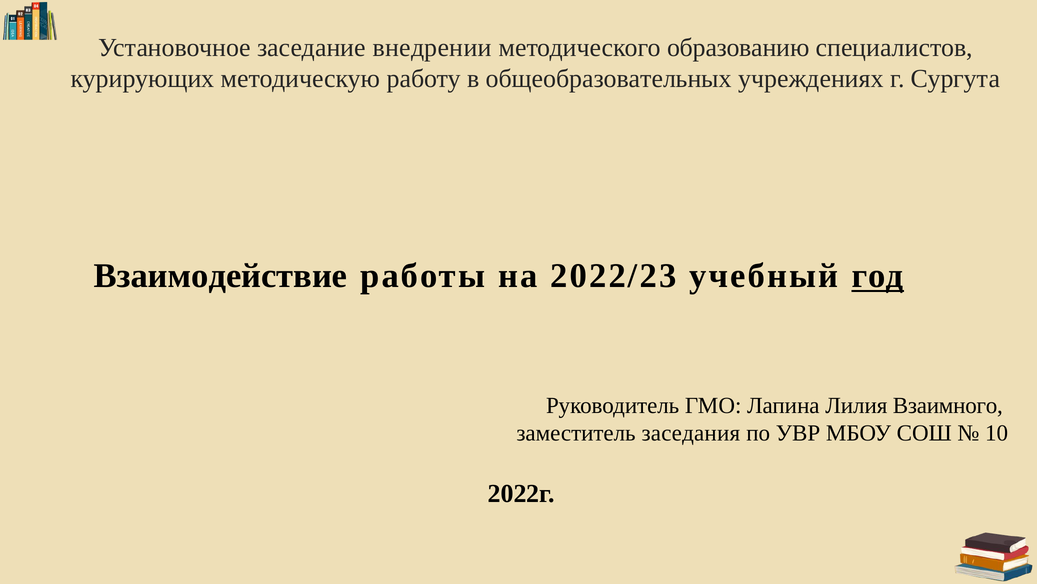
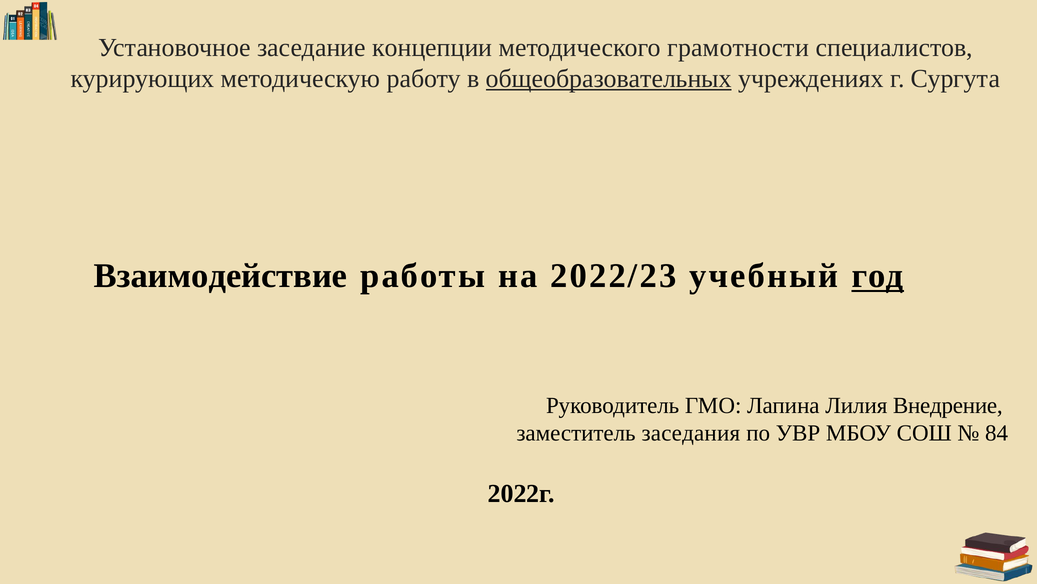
внедрении: внедрении -> концепции (432, 48)
образованию: образованию -> грамотности (738, 48)
общеобразовательных underline: none -> present (609, 79)
Взаимного: Взаимного -> Внедрение (948, 405)
10: 10 -> 84 (997, 433)
